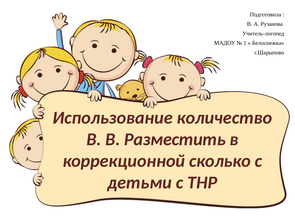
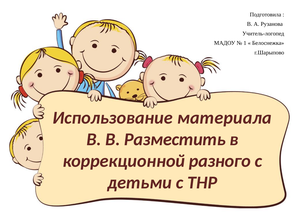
количество: количество -> материала (224, 118)
сколько: сколько -> разного (220, 161)
